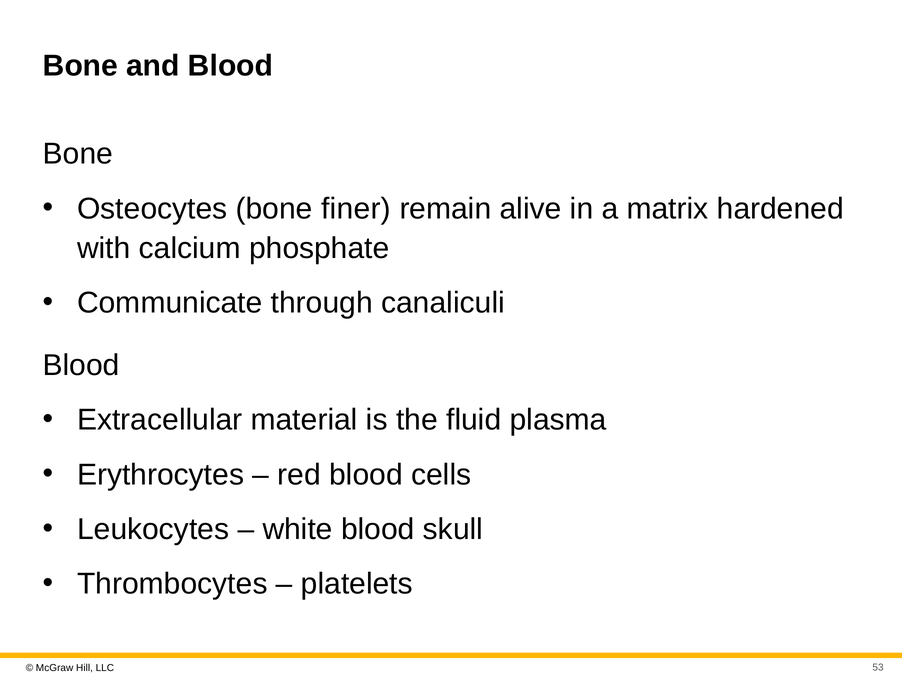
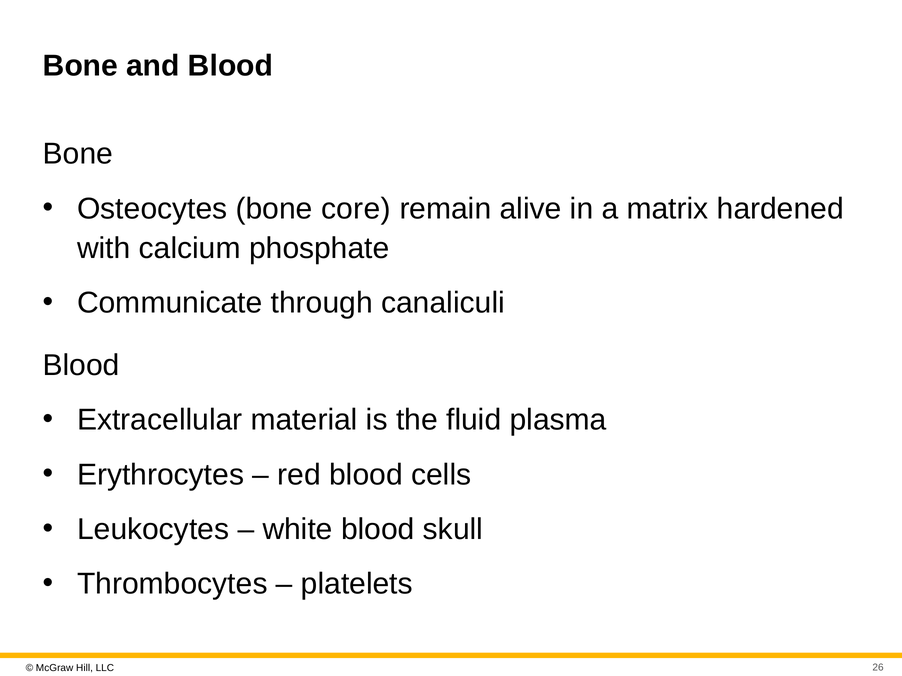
finer: finer -> core (356, 209)
53: 53 -> 26 (878, 668)
